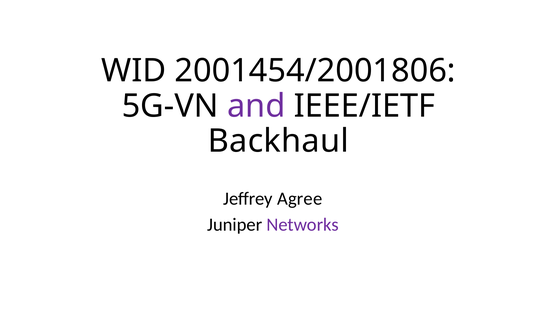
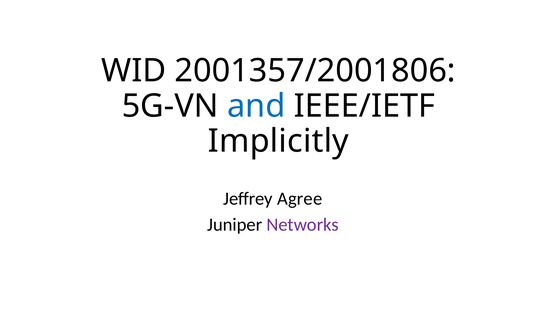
2001454/2001806: 2001454/2001806 -> 2001357/2001806 (315, 71)
and colour: purple -> blue (256, 106)
Backhaul: Backhaul -> Implicitly (278, 141)
